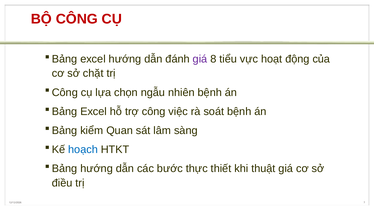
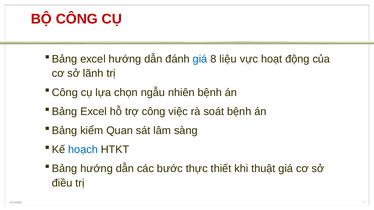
giá colour: purple -> blue (200, 59)
tiểu: tiểu -> liệu (228, 59)
chặt: chặt -> lãnh (93, 74)
